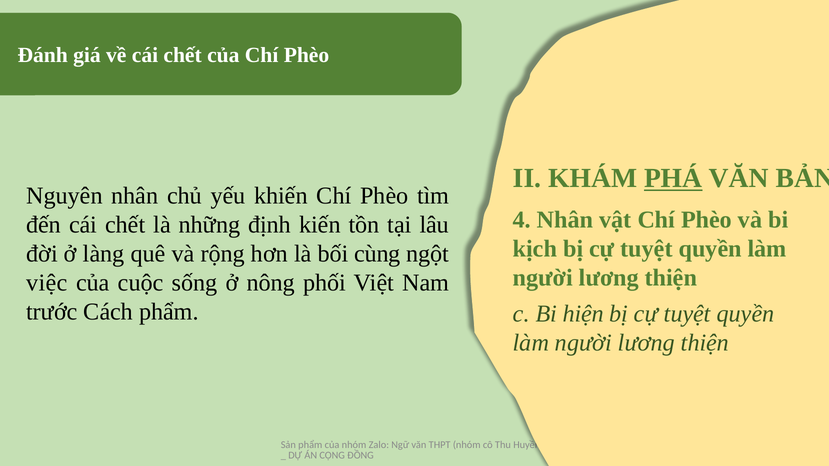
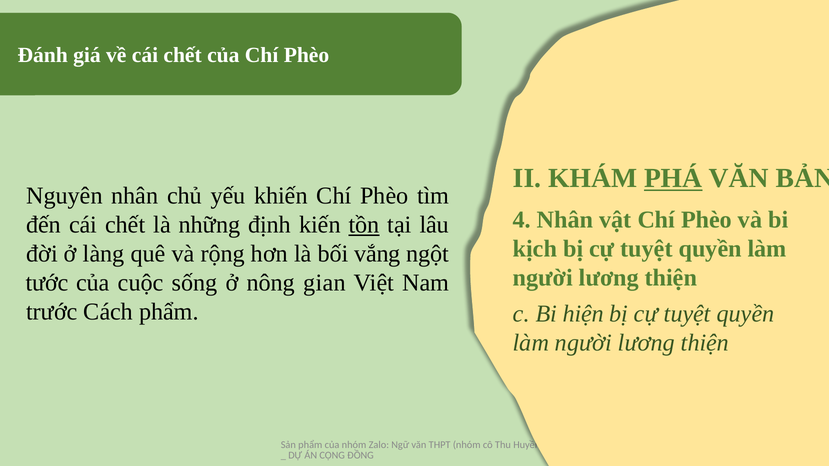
tồn underline: none -> present (364, 225)
cùng: cùng -> vắng (377, 254)
việc: việc -> tước (47, 283)
phối: phối -> gian (325, 283)
